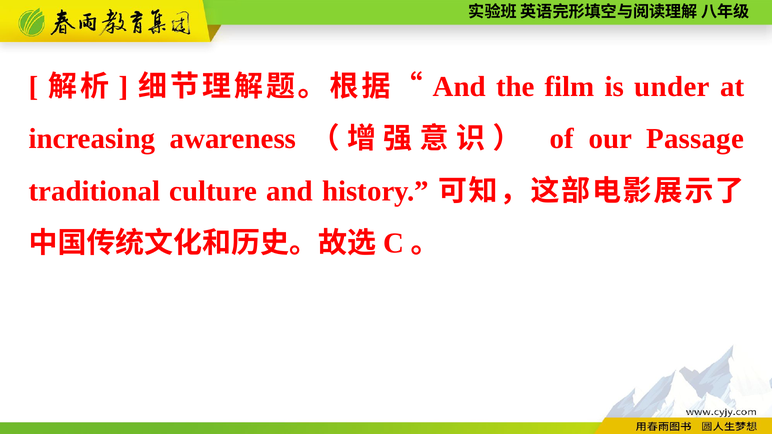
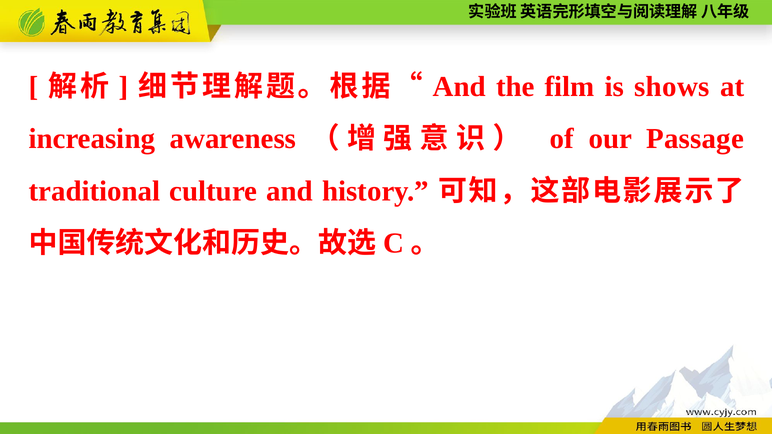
under: under -> shows (672, 87)
